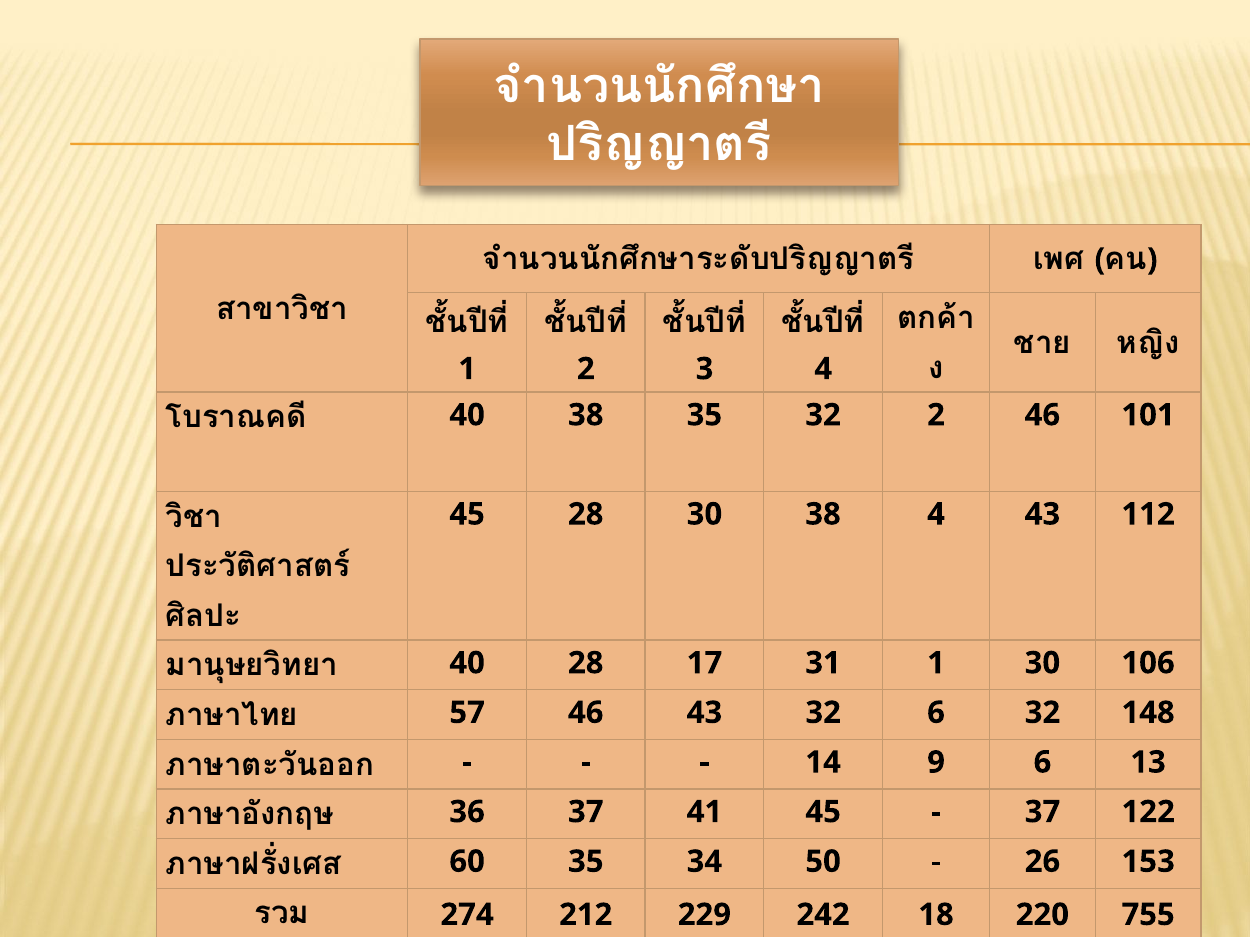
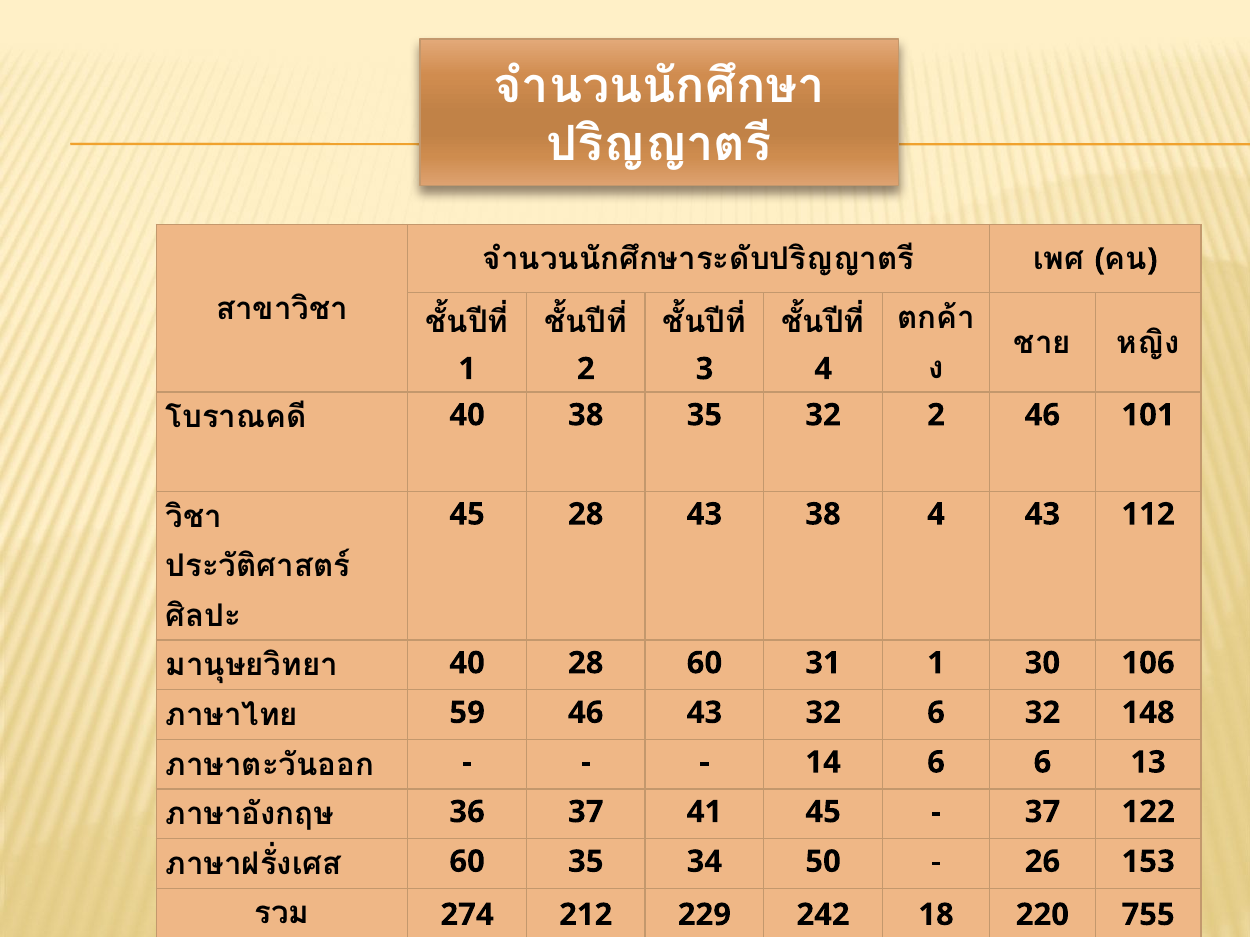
28 30: 30 -> 43 (704, 514)
28 17: 17 -> 60 (704, 663)
57: 57 -> 59 (467, 713)
14 9: 9 -> 6 (936, 763)
